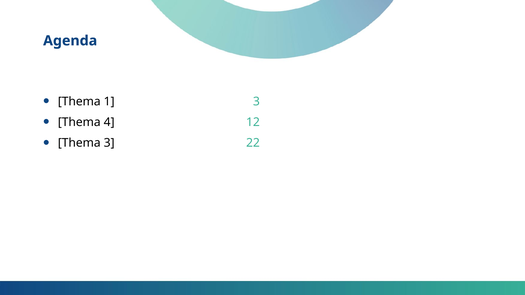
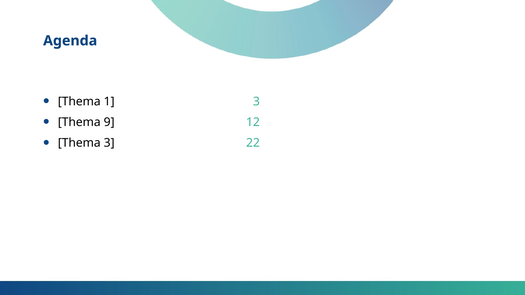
4: 4 -> 9 (109, 122)
